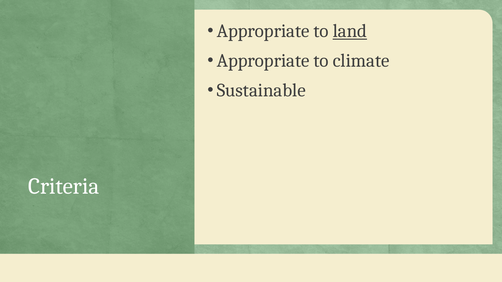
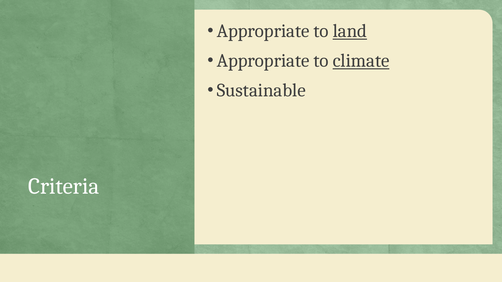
climate underline: none -> present (361, 61)
